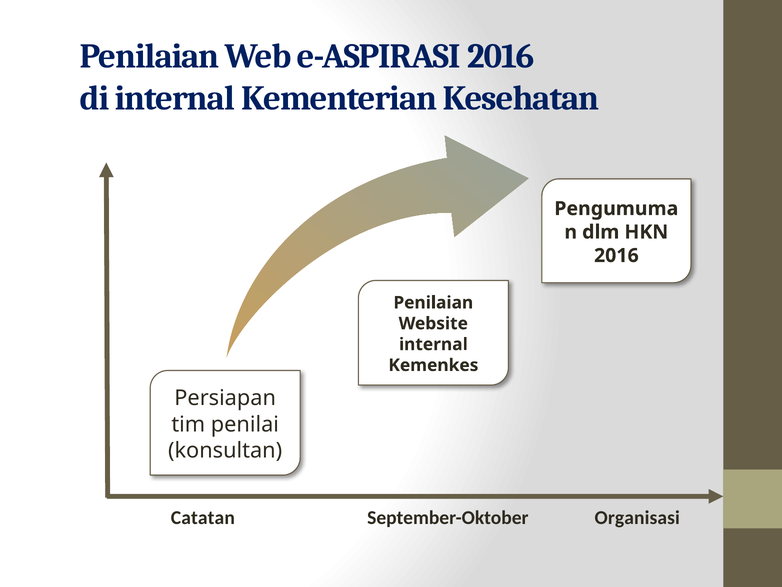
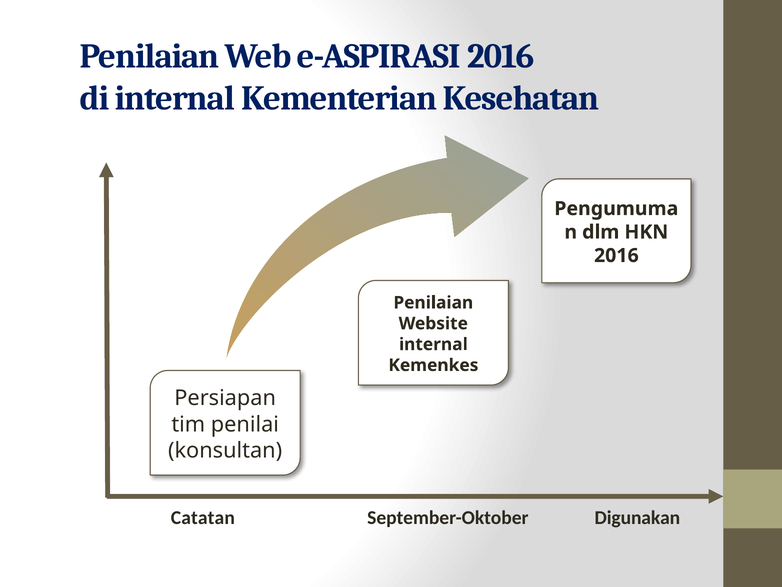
Organisasi: Organisasi -> Digunakan (637, 517)
